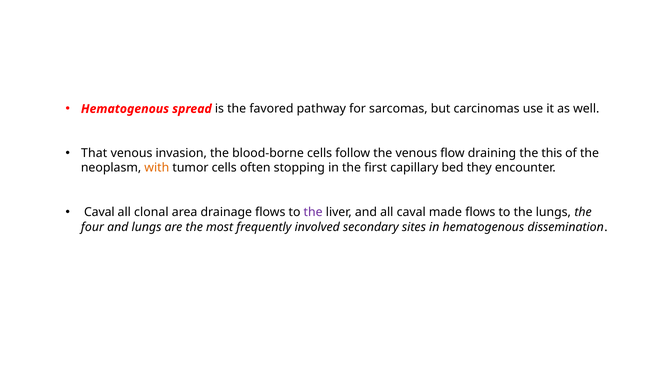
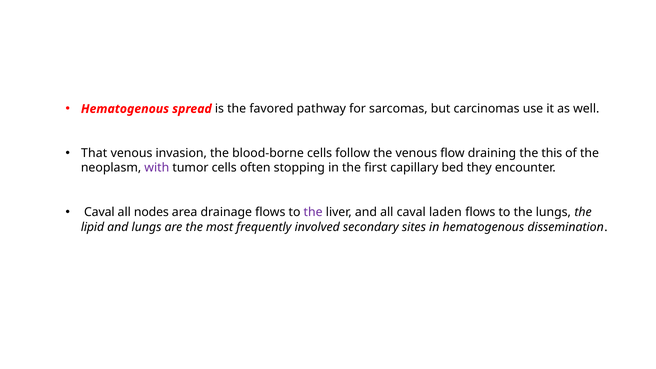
with colour: orange -> purple (157, 168)
clonal: clonal -> nodes (151, 212)
made: made -> laden (445, 212)
four: four -> lipid (93, 227)
